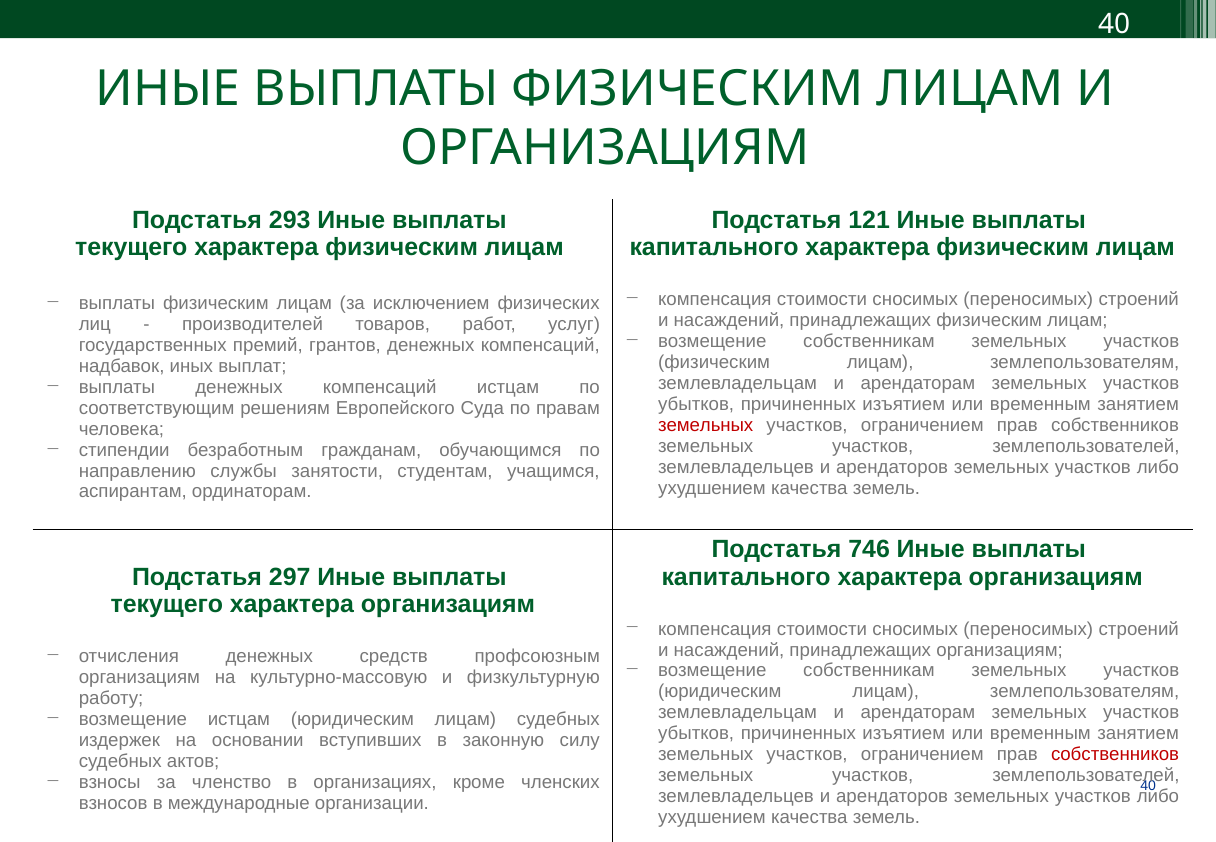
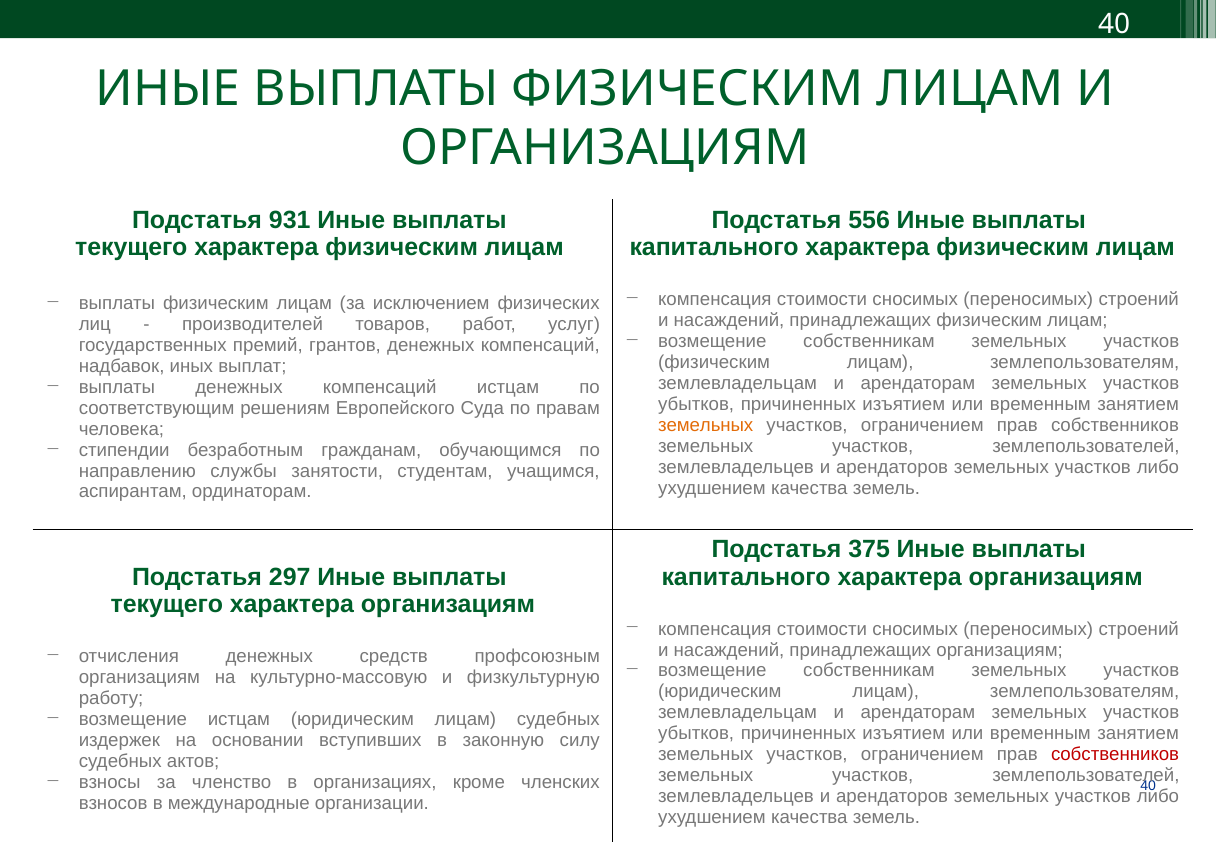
293: 293 -> 931 (290, 220)
121: 121 -> 556 (869, 220)
земельных colour: red -> orange (706, 425)
746: 746 -> 375 (869, 549)
